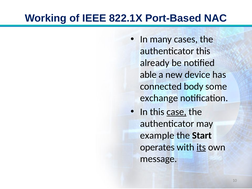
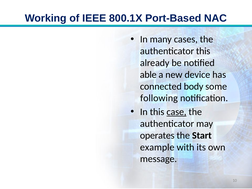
822.1X: 822.1X -> 800.1X (126, 18)
exchange: exchange -> following (159, 98)
example: example -> operates (157, 135)
operates: operates -> example (157, 147)
its underline: present -> none (201, 147)
